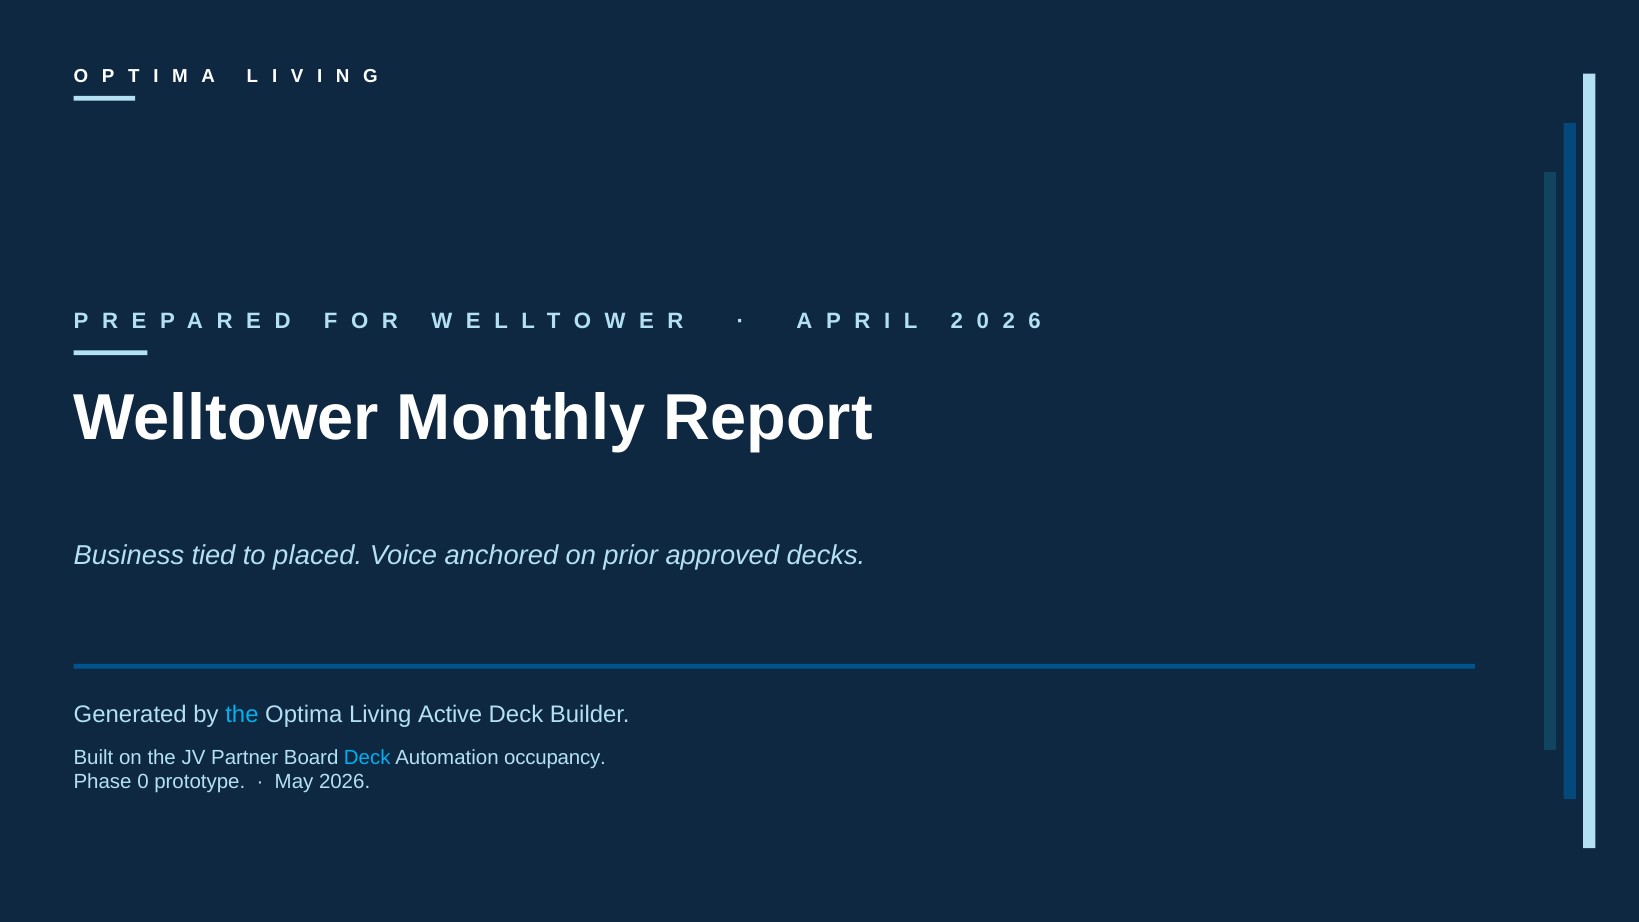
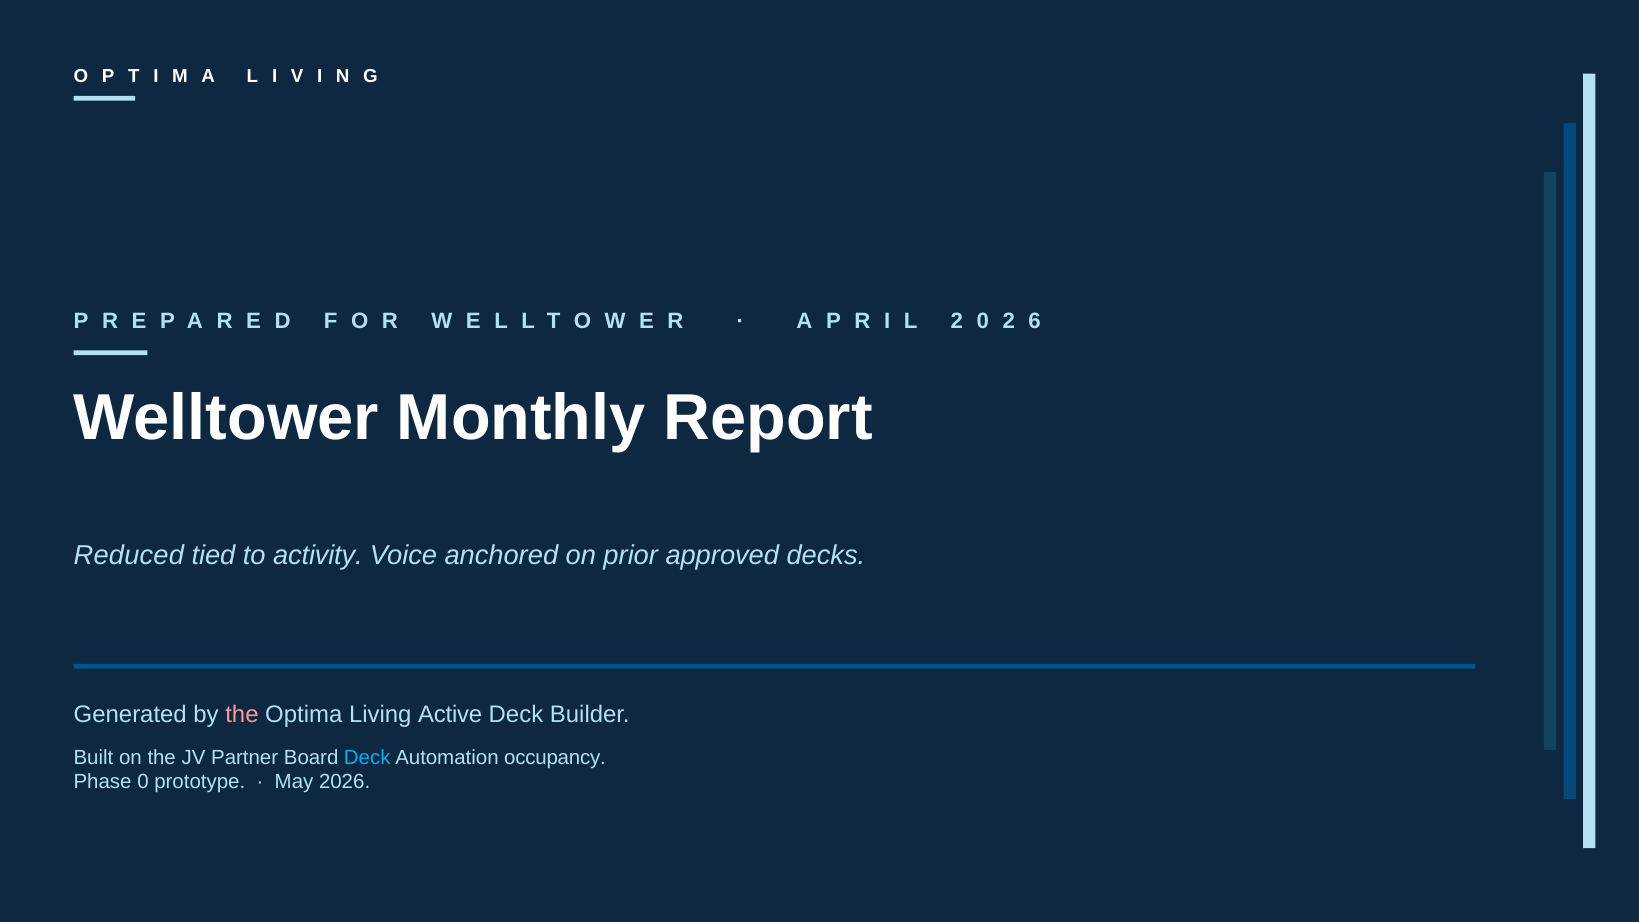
Business: Business -> Reduced (129, 555)
placed: placed -> activity (318, 555)
the colour: light blue -> pink (242, 715)
